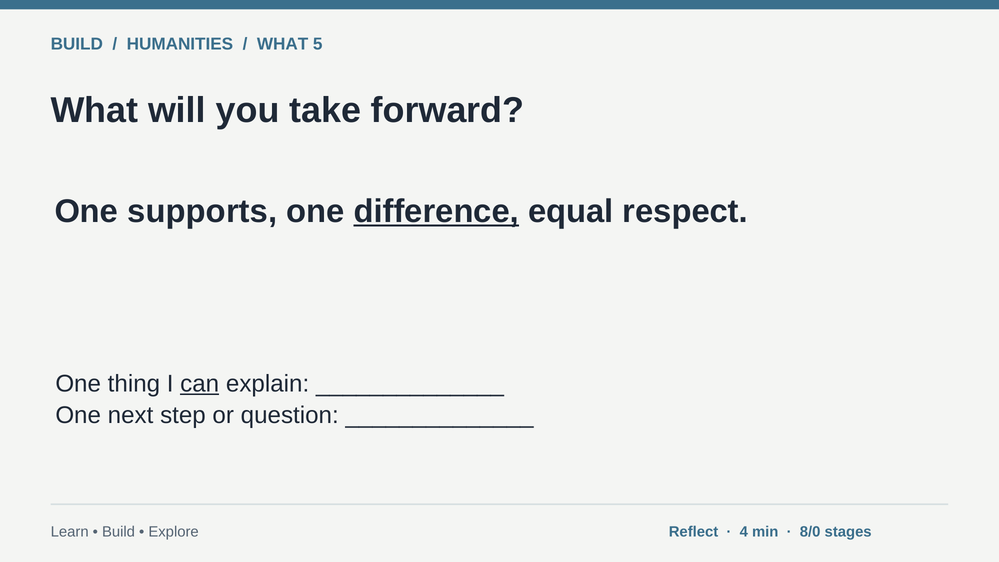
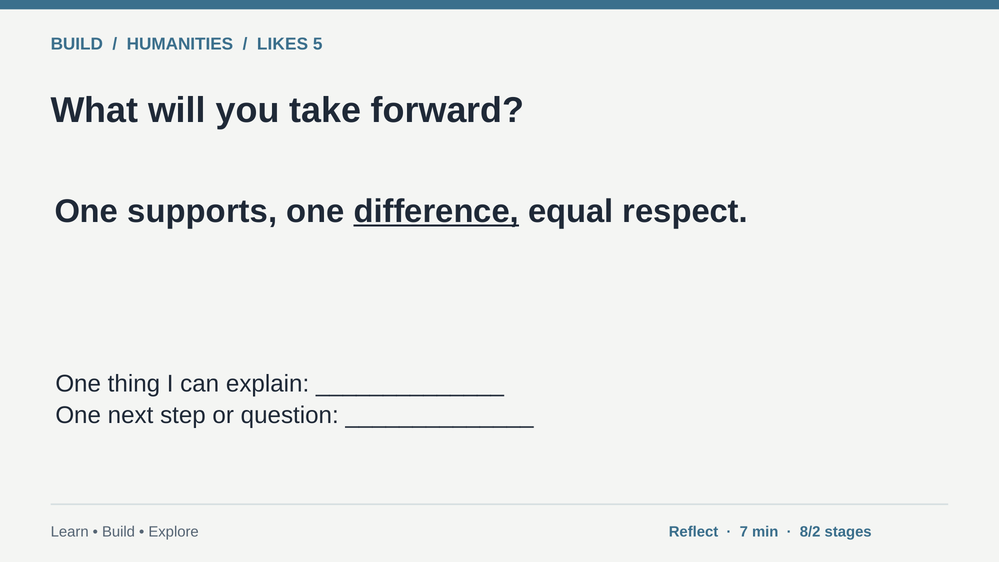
WHAT: WHAT -> LIKES (283, 44)
can underline: present -> none (200, 384)
4: 4 -> 7 (744, 532)
8/0: 8/0 -> 8/2 (810, 532)
